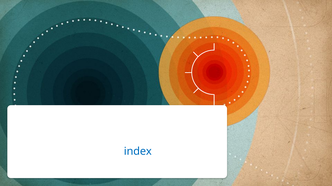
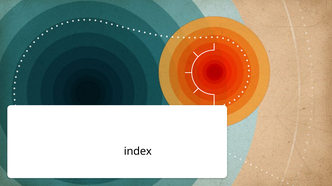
index colour: blue -> black (138, 152)
